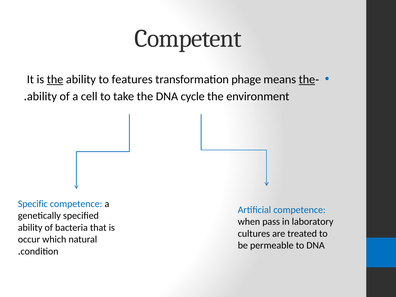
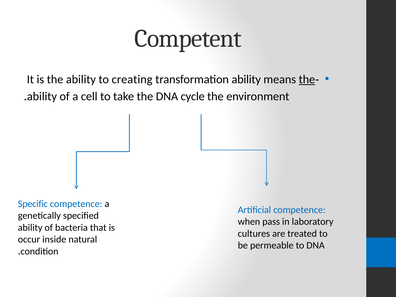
the underline: present -> none (55, 79)
features: features -> creating (132, 79)
transformation phage: phage -> ability (246, 79)
which: which -> inside (54, 239)
